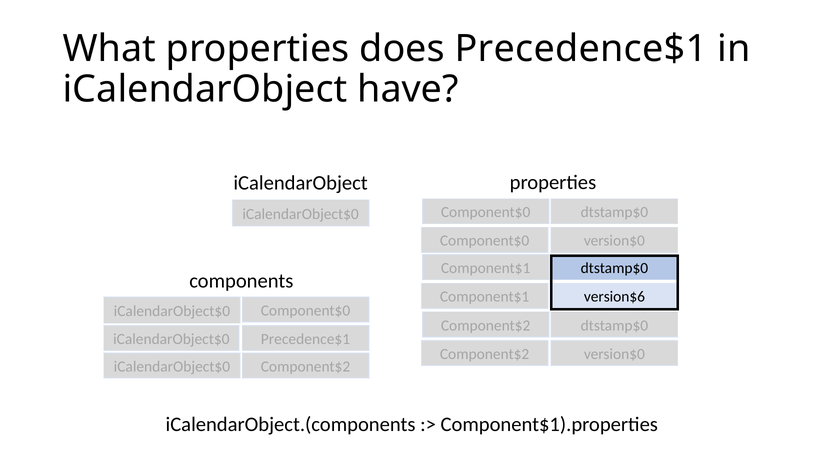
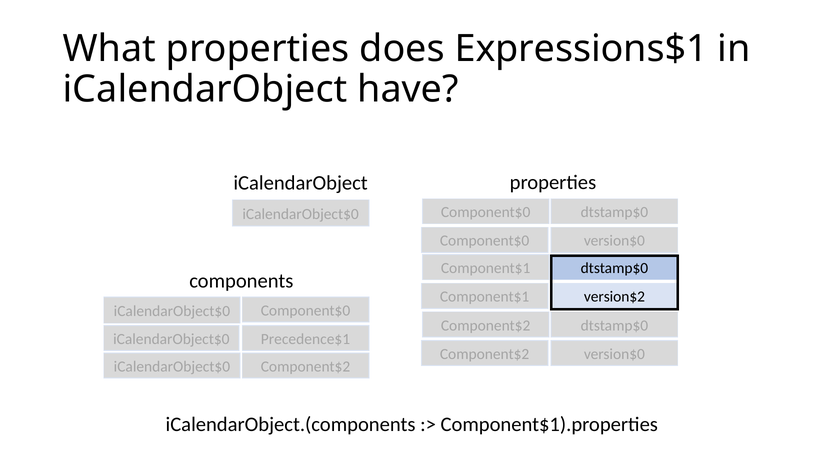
does Precedence$1: Precedence$1 -> Expressions$1 (581, 49)
version$6: version$6 -> version$2 (614, 297)
